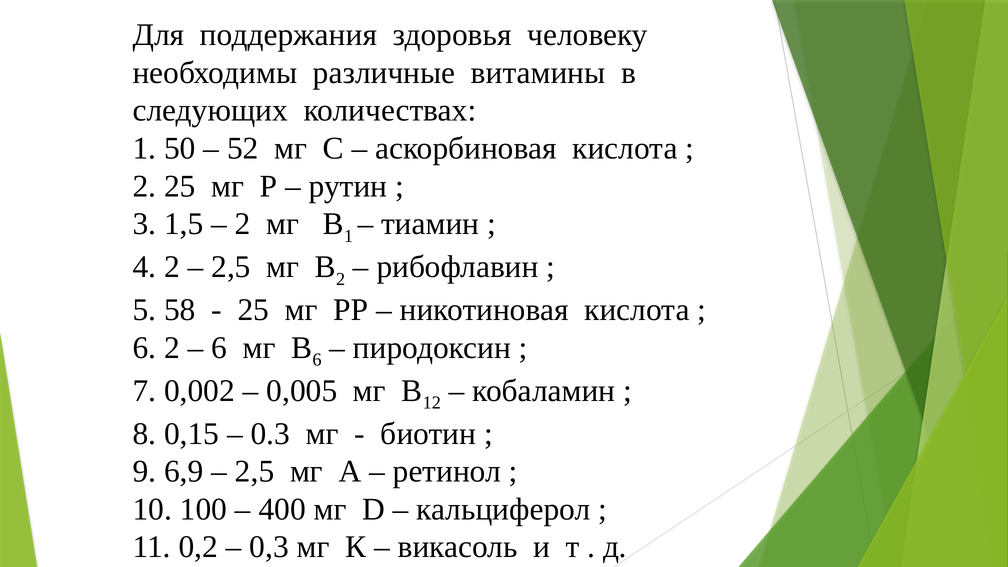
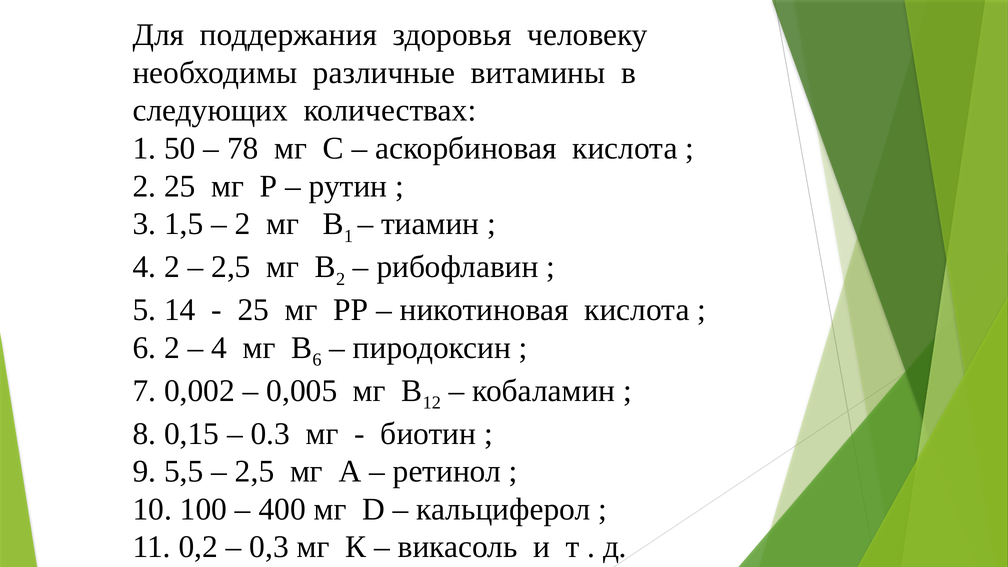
52: 52 -> 78 (243, 148)
58: 58 -> 14 (180, 310)
6: 6 -> 4 (219, 348)
6,9: 6,9 -> 5,5 (184, 471)
